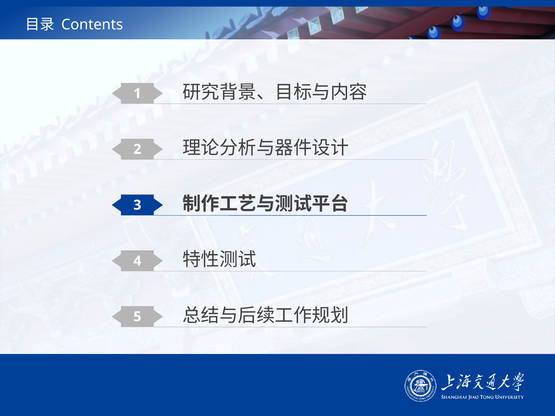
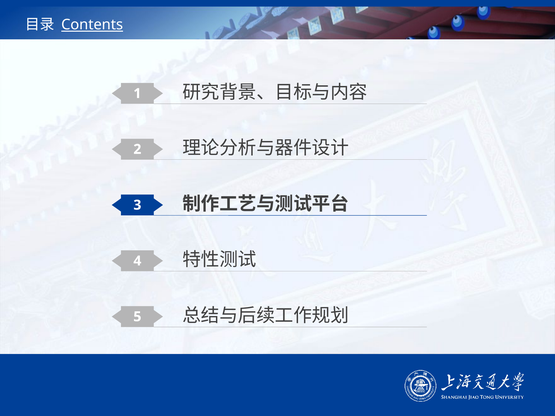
Contents underline: none -> present (92, 25)
